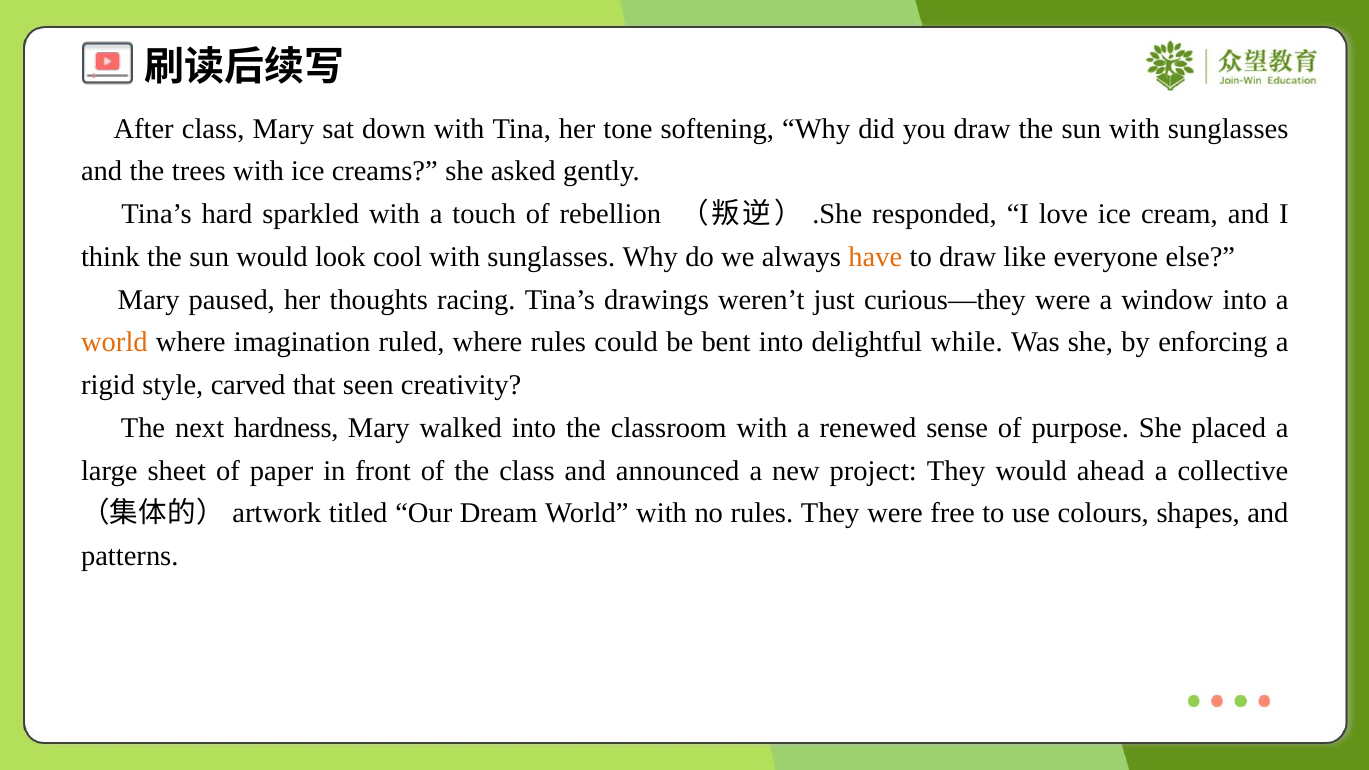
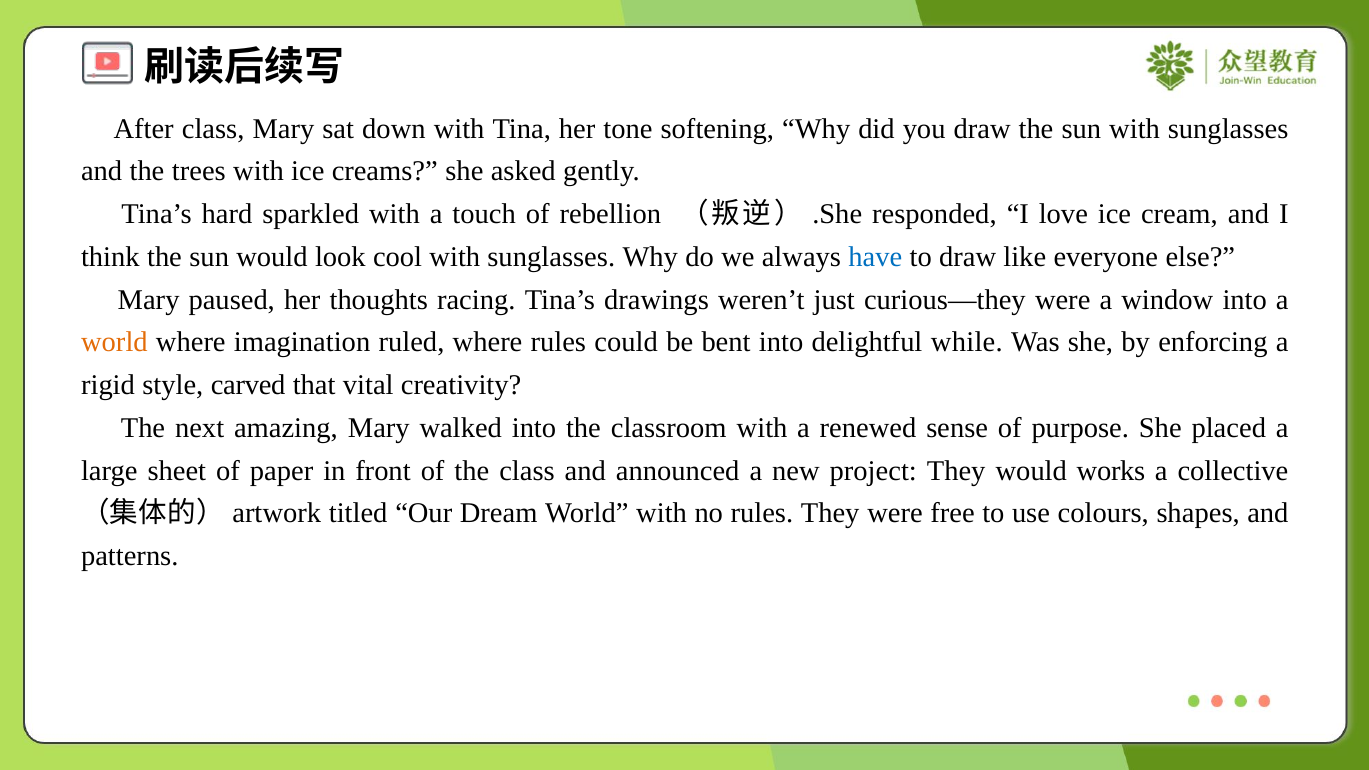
have colour: orange -> blue (875, 257)
seen: seen -> vital (368, 385)
hardness: hardness -> amazing (286, 428)
ahead: ahead -> works (1111, 471)
